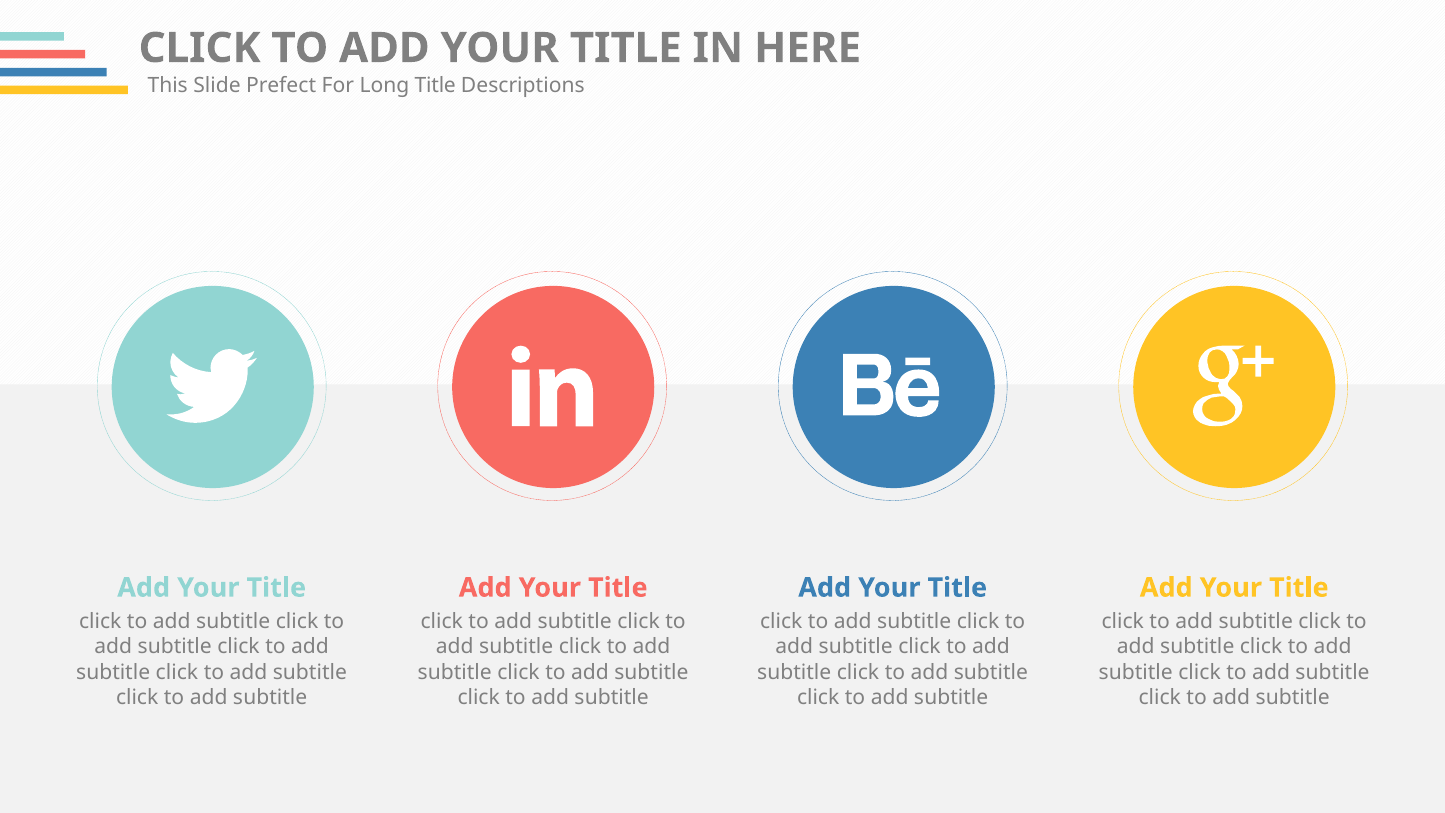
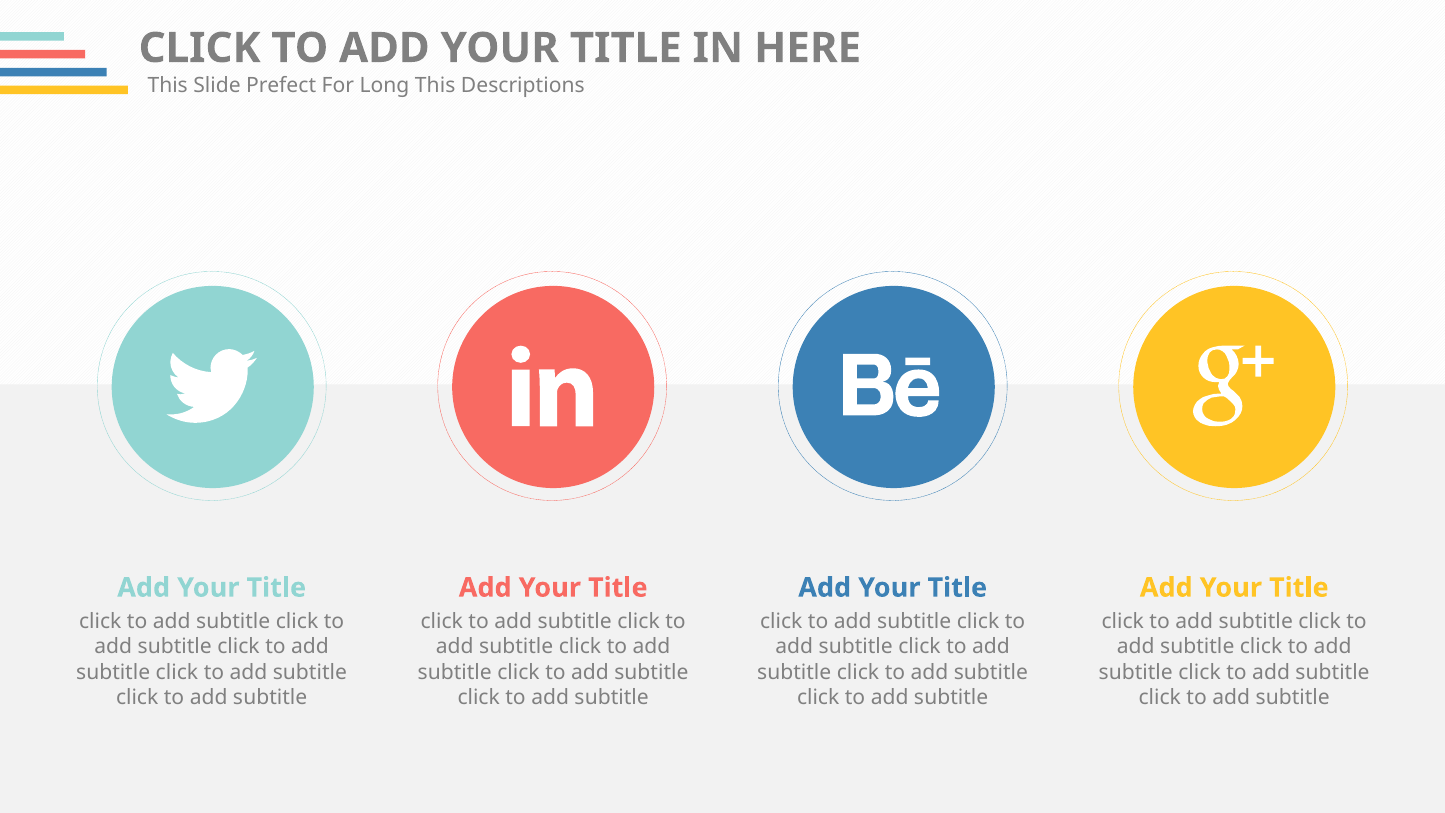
Long Title: Title -> This (435, 86)
